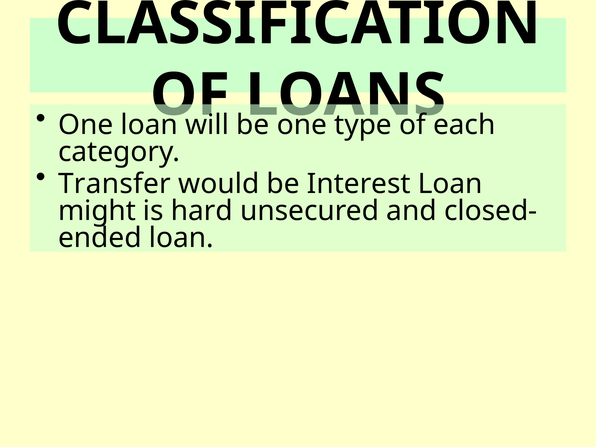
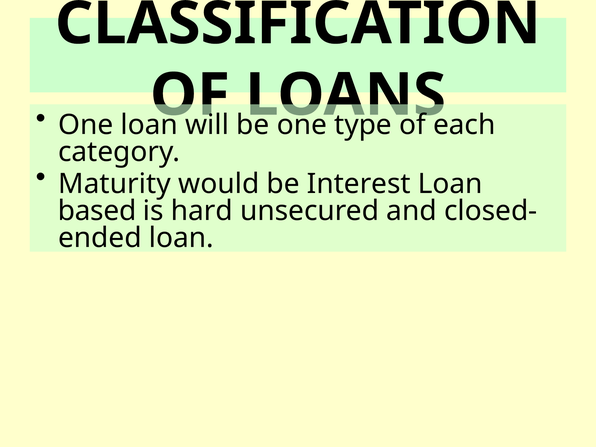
Transfer: Transfer -> Maturity (115, 184)
might: might -> based (97, 211)
